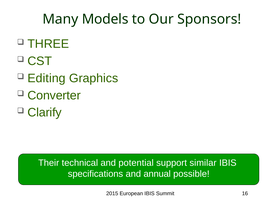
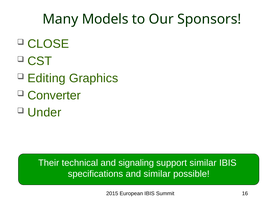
THREE: THREE -> CLOSE (48, 44)
Clarify: Clarify -> Under (44, 113)
potential: potential -> signaling (136, 163)
and annual: annual -> similar (157, 174)
